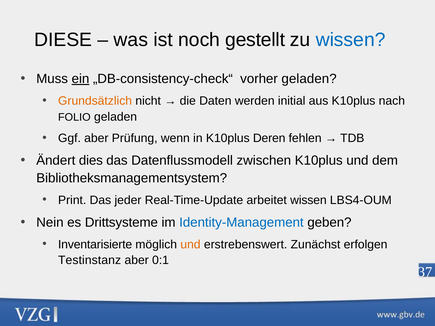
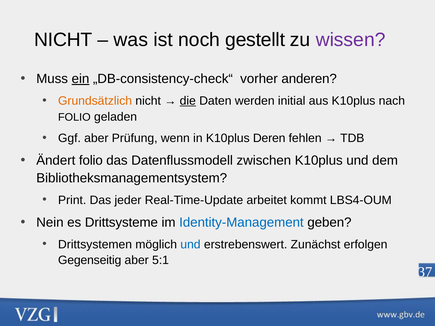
DIESE: DIESE -> NICHT (63, 40)
wissen colour: blue -> purple (351, 40)
vorher geladen: geladen -> anderen (309, 79)
die underline: none -> present (188, 101)
Ändert dies: dies -> folio (91, 161)
arbeitet wissen: wissen -> kommt (308, 200)
Inventarisierte: Inventarisierte -> Drittsystemen (95, 245)
und colour: orange -> blue (190, 245)
Testinstanz: Testinstanz -> Gegenseitig (90, 260)
0:1: 0:1 -> 5:1 (161, 260)
